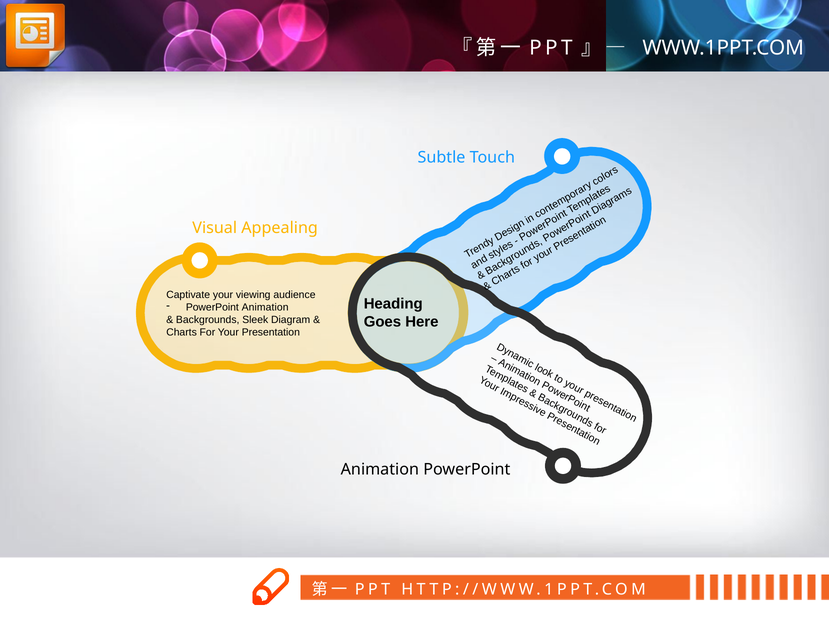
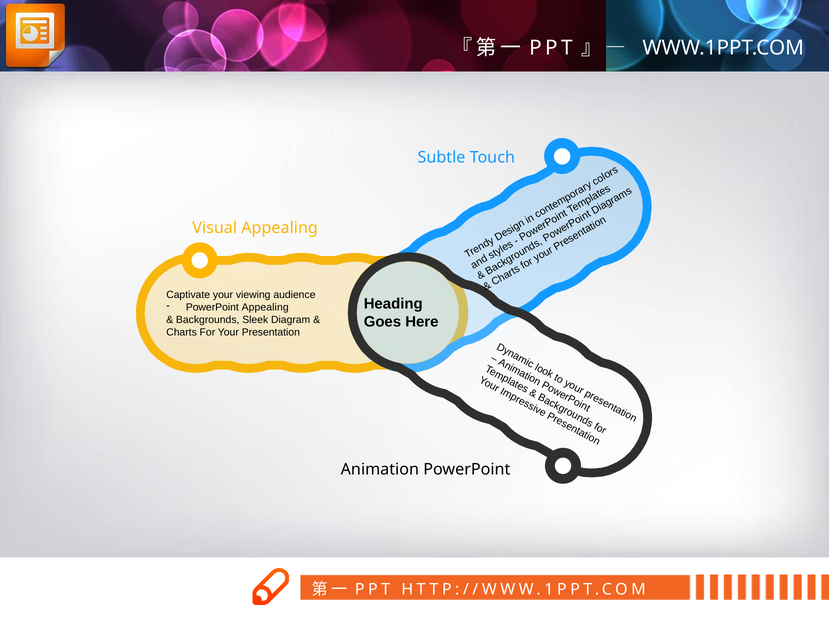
PowerPoint Animation: Animation -> Appealing (265, 308)
